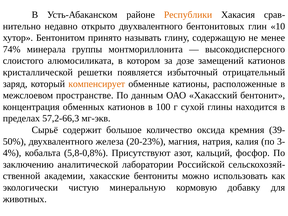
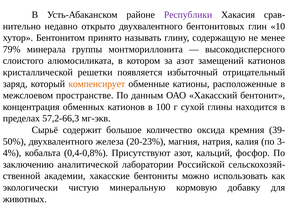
Республики colour: orange -> purple (188, 15)
74%: 74% -> 79% (12, 49)
за дозе: дозе -> азот (185, 61)
5,8-0,8%: 5,8-0,8% -> 0,4-0,8% (86, 153)
